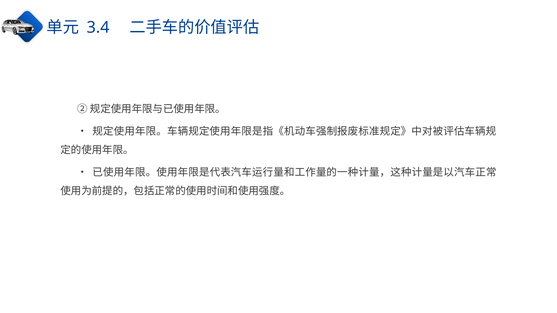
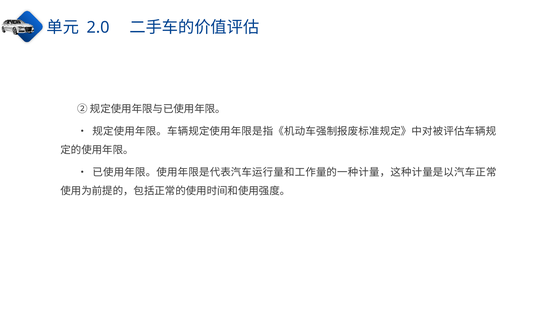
3.4: 3.4 -> 2.0 (98, 28)
